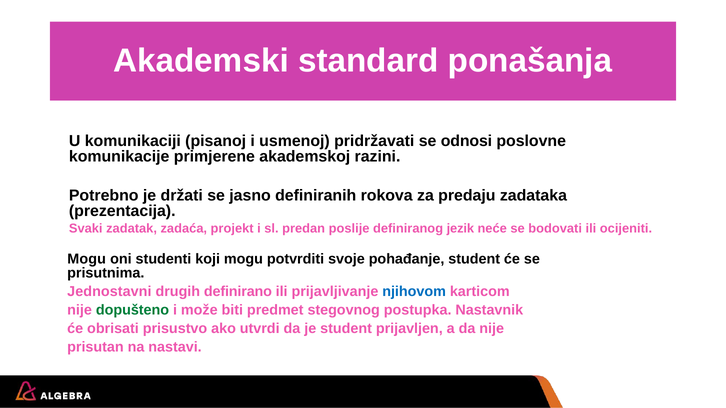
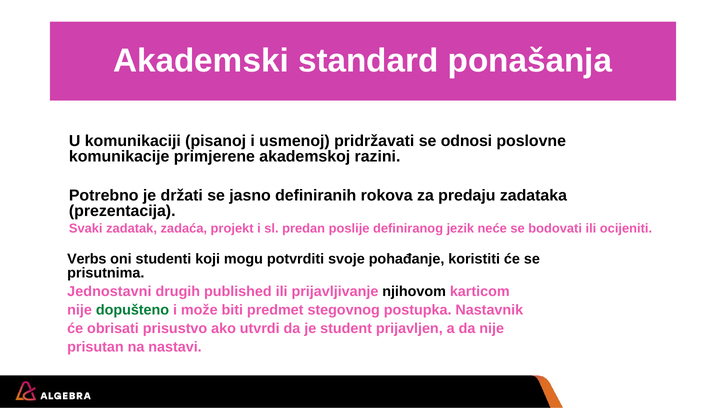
Mogu: Mogu -> Verbs (87, 259)
pohađanje student: student -> koristiti (474, 259)
definirano: definirano -> published (238, 292)
njihovom colour: blue -> black (414, 292)
